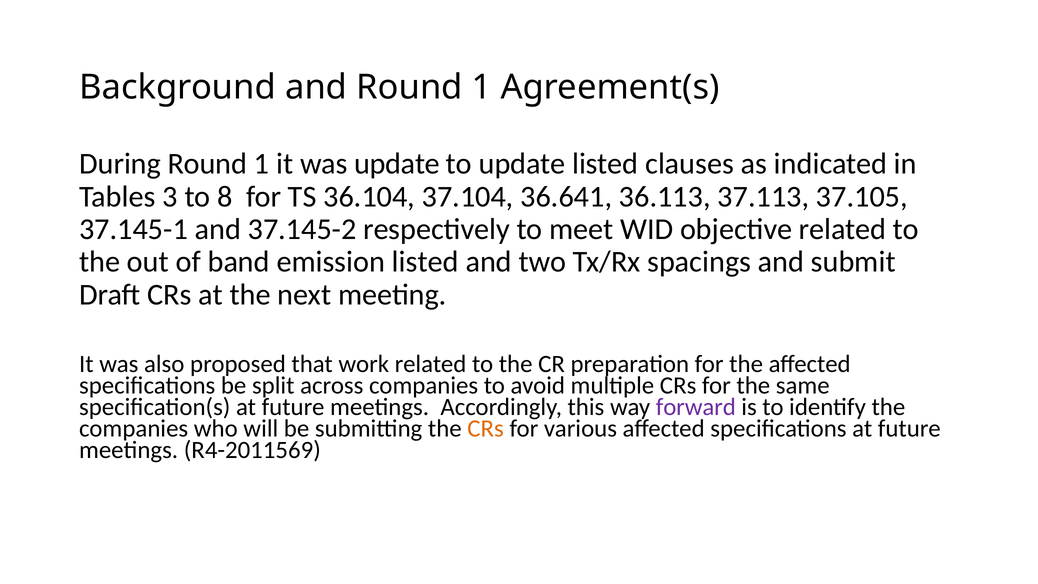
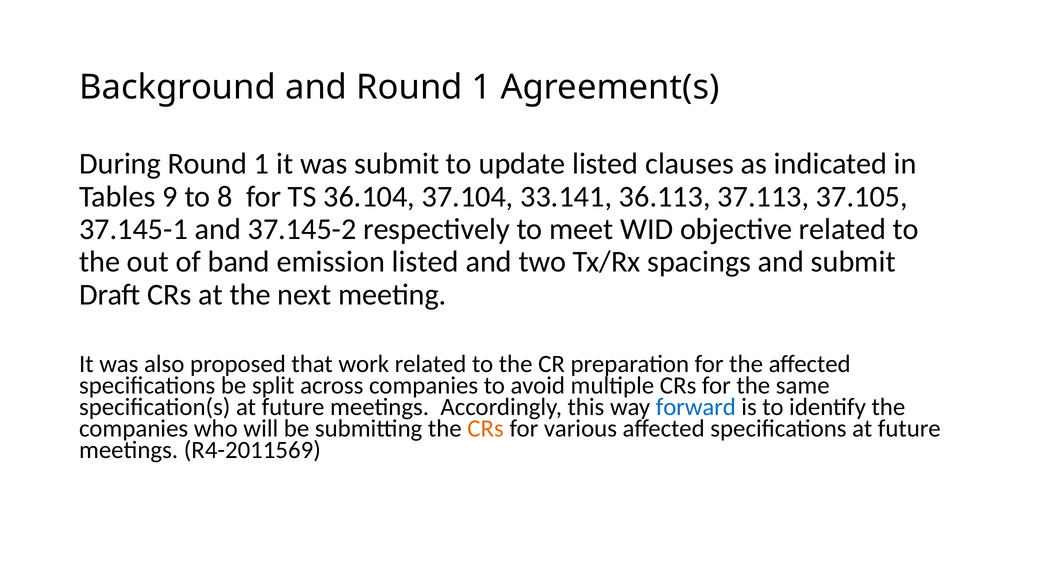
was update: update -> submit (397, 164)
3: 3 -> 9 (170, 197)
36.641: 36.641 -> 33.141 (566, 197)
forward colour: purple -> blue (696, 407)
